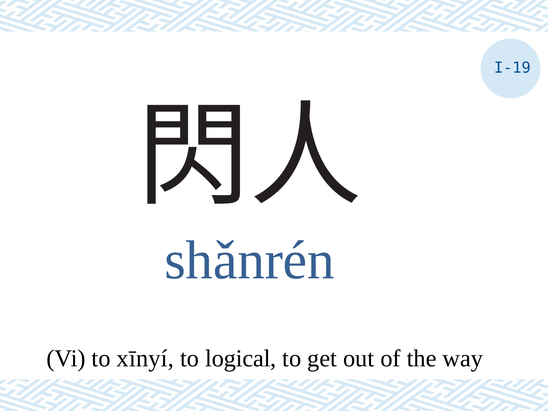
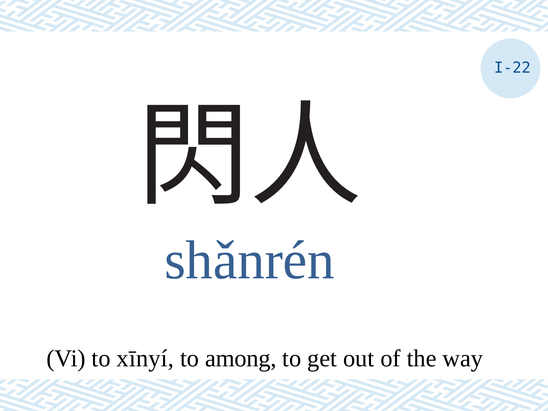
I-19: I-19 -> I-22 (512, 68)
logical: logical -> among (241, 358)
